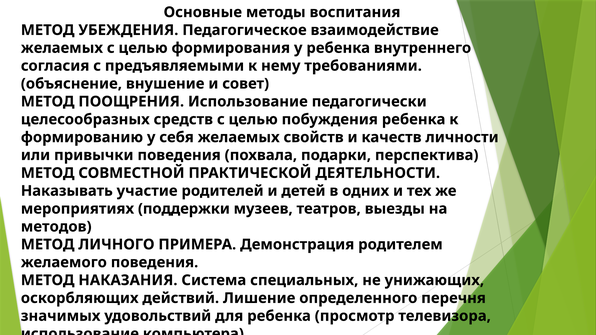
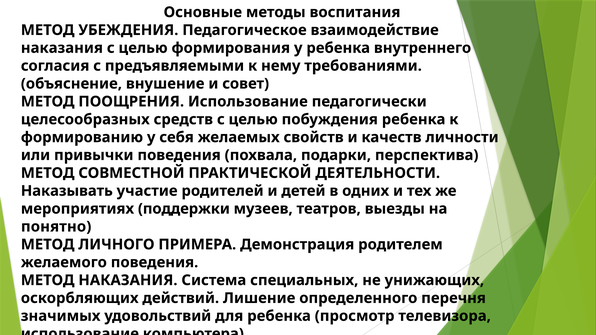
желаемых: желаемых -> наказания (62, 48)
методов: методов -> понятно (56, 227)
